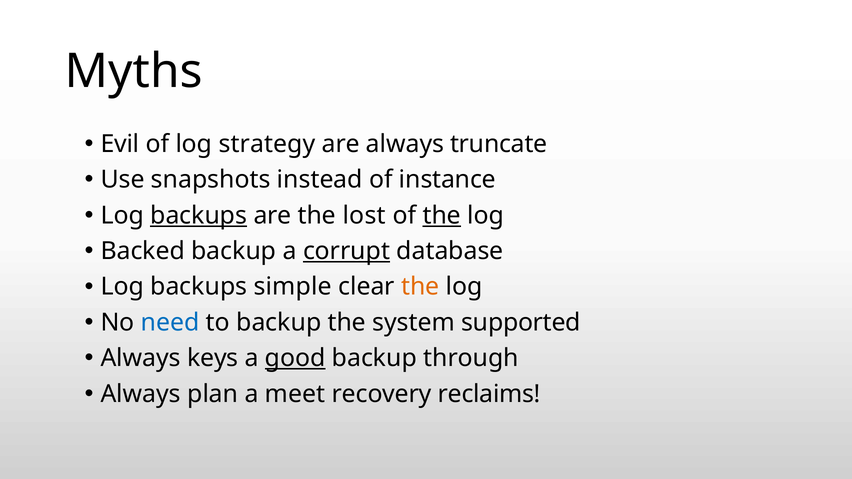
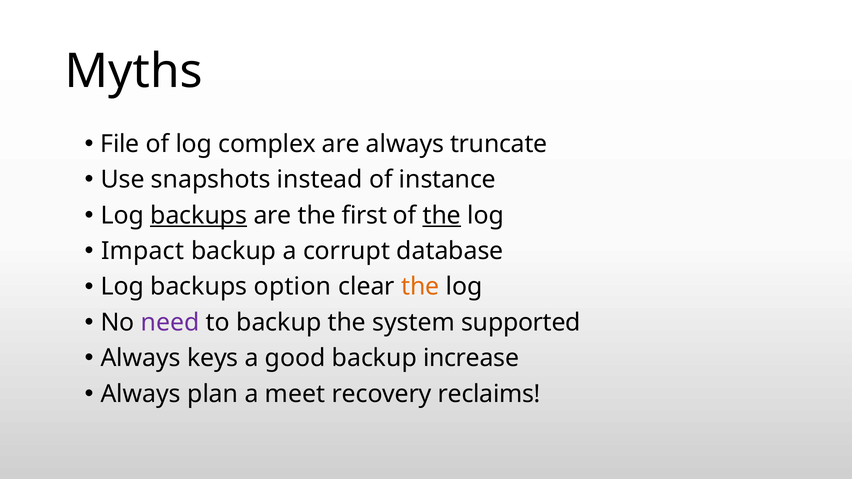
Evil: Evil -> File (120, 144)
strategy: strategy -> complex (267, 144)
lost: lost -> first (364, 215)
Backed: Backed -> Impact (143, 251)
corrupt underline: present -> none (347, 251)
simple: simple -> option (293, 287)
need colour: blue -> purple (170, 323)
good underline: present -> none (295, 358)
through: through -> increase (471, 358)
